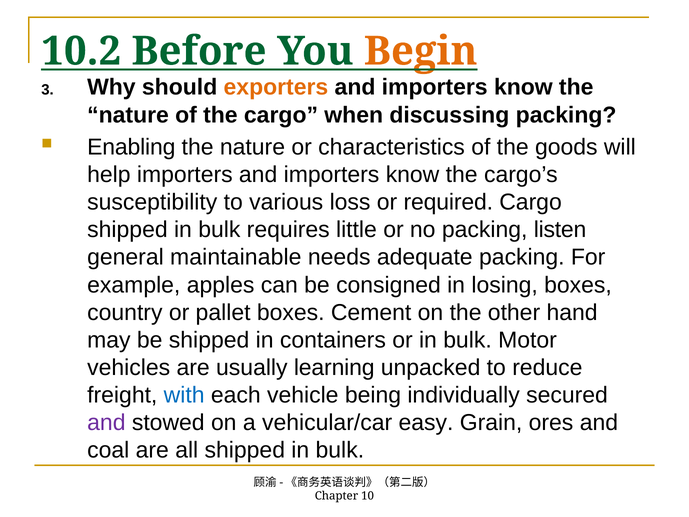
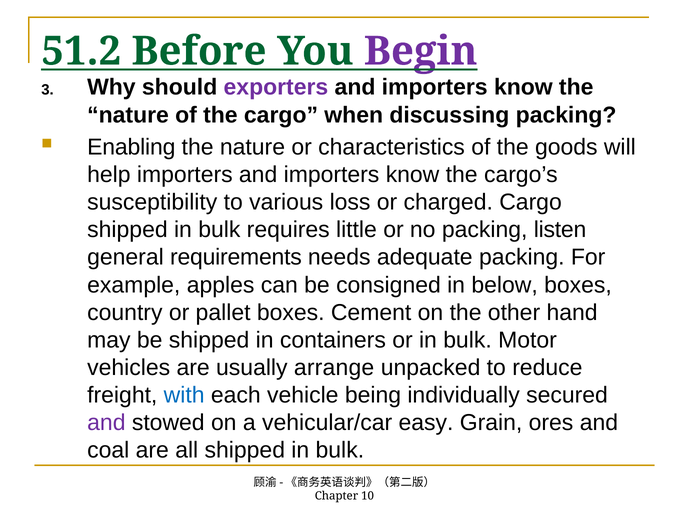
10.2: 10.2 -> 51.2 (81, 51)
Begin colour: orange -> purple (421, 51)
exporters colour: orange -> purple (276, 87)
required: required -> charged (448, 202)
maintainable: maintainable -> requirements (236, 257)
losing: losing -> below (505, 285)
learning: learning -> arrange (334, 367)
